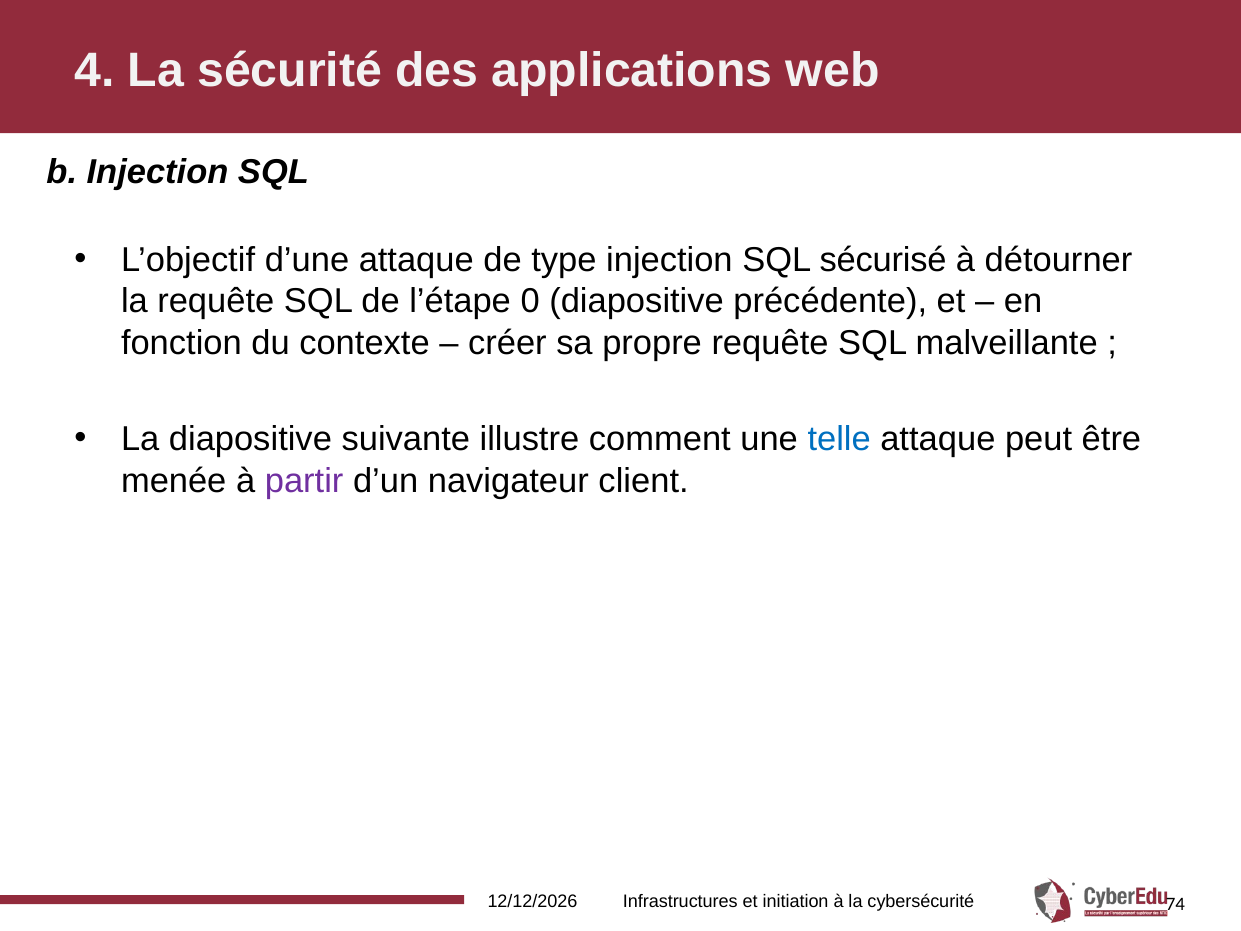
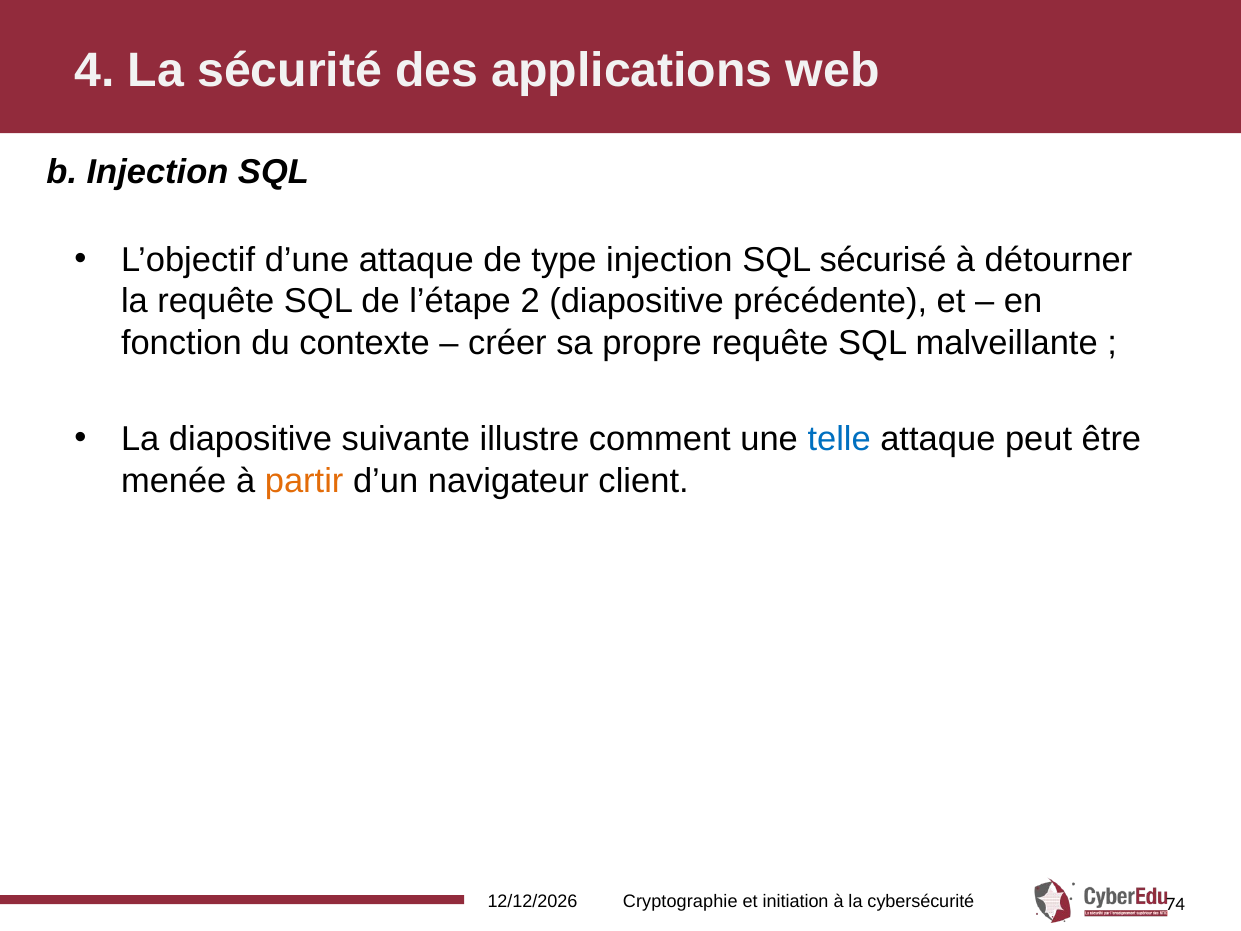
0: 0 -> 2 (530, 302)
partir colour: purple -> orange (304, 481)
Infrastructures: Infrastructures -> Cryptographie (680, 901)
